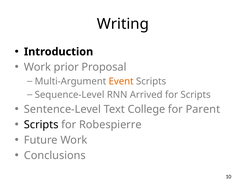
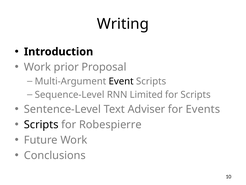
Event colour: orange -> black (121, 81)
Arrived: Arrived -> Limited (146, 94)
College: College -> Adviser (146, 109)
Parent: Parent -> Events (203, 109)
